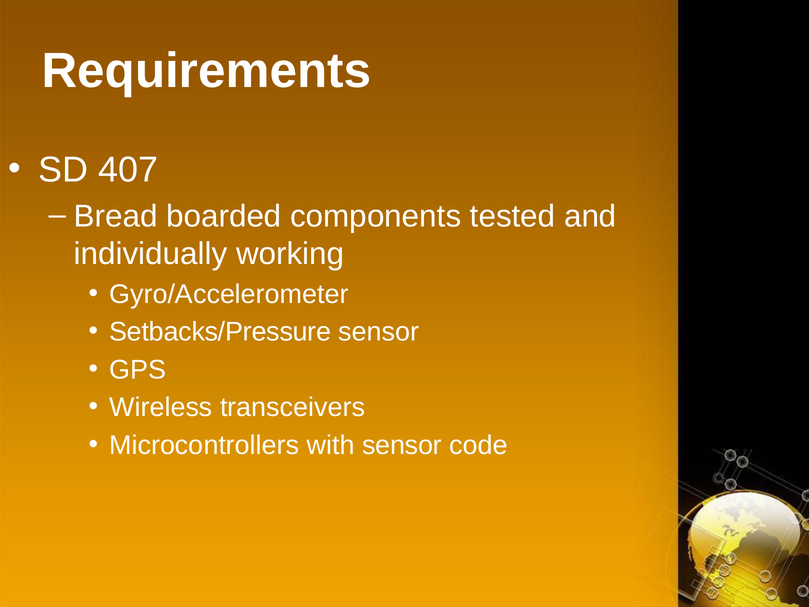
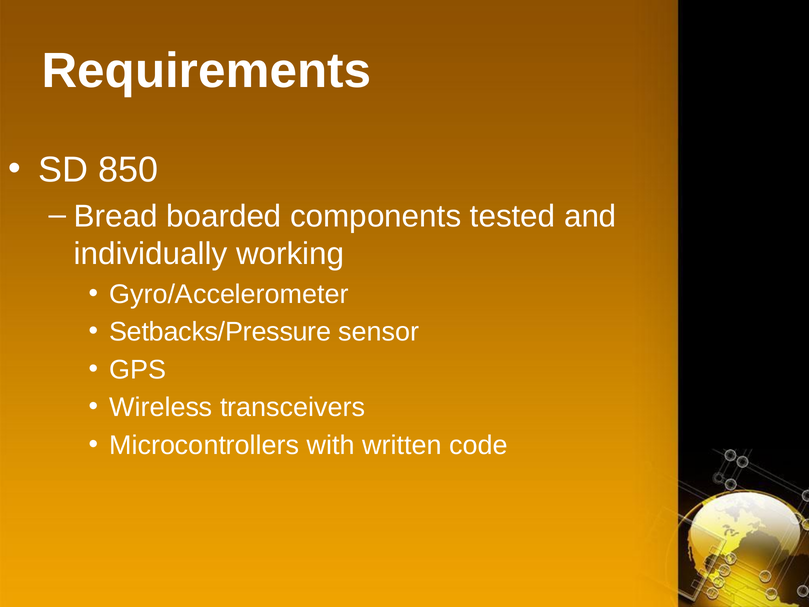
407: 407 -> 850 (128, 170)
with sensor: sensor -> written (402, 445)
